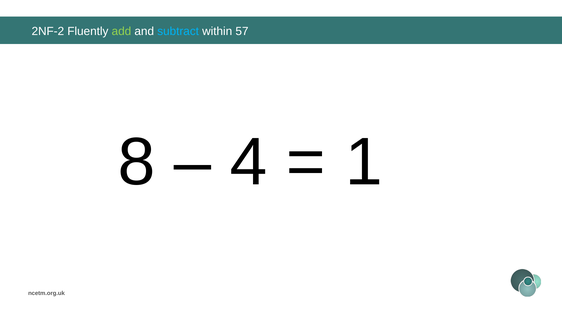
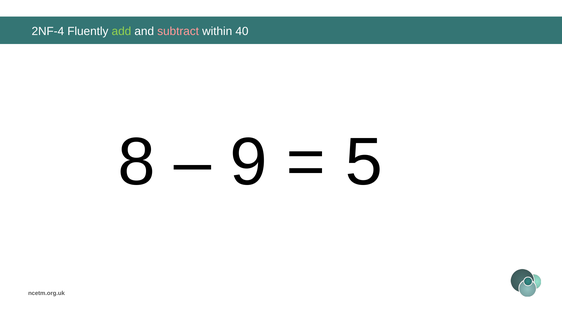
2NF-2: 2NF-2 -> 2NF-4 (48, 31)
subtract colour: light blue -> pink (178, 31)
57: 57 -> 40 (242, 31)
4: 4 -> 9 (249, 162)
1: 1 -> 5 (364, 162)
